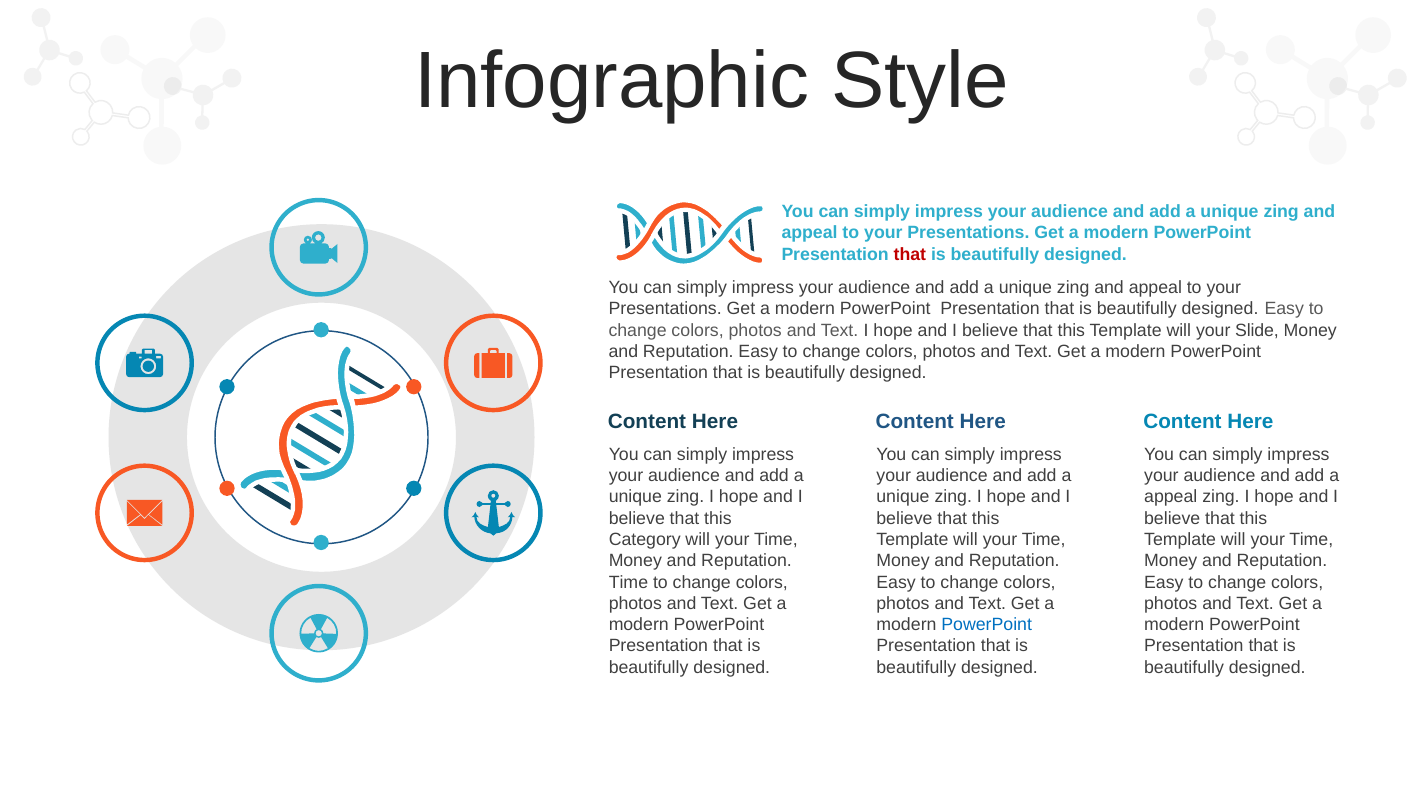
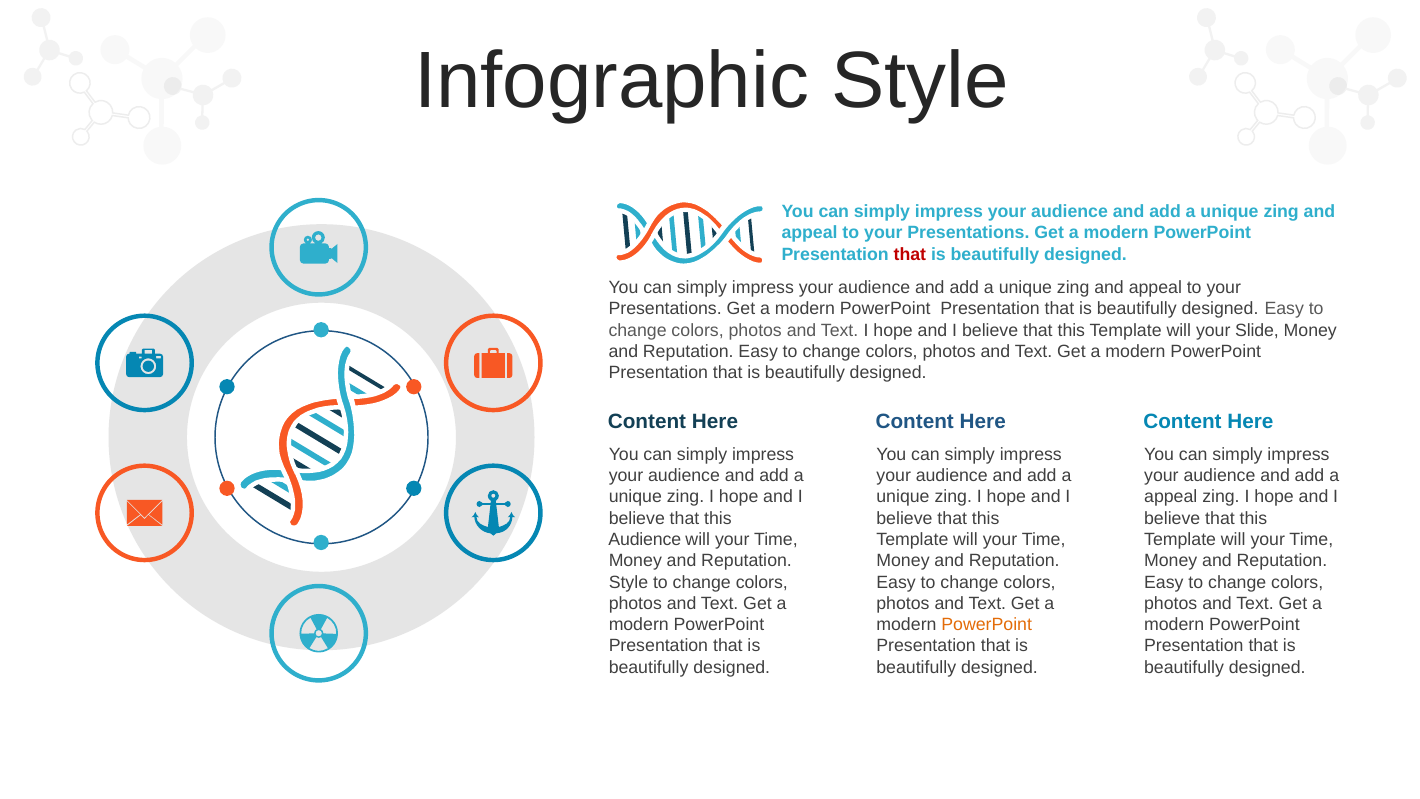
Category: Category -> Audience (645, 539)
Time: Time -> Style (628, 582)
PowerPoint colour: blue -> orange (987, 625)
